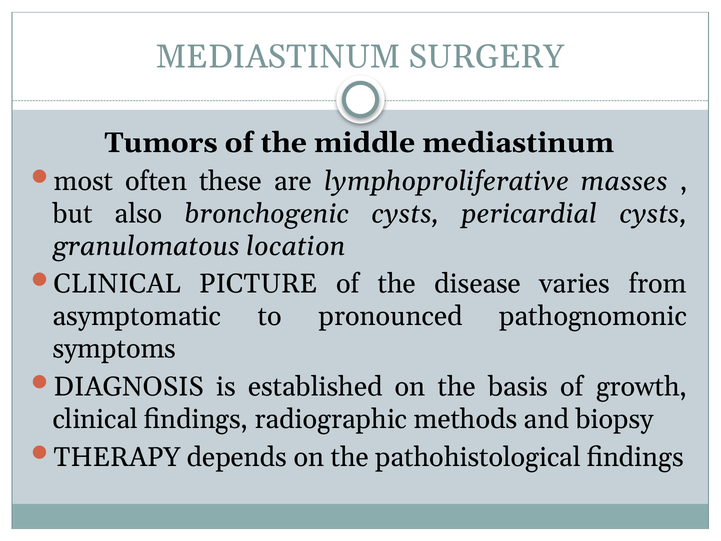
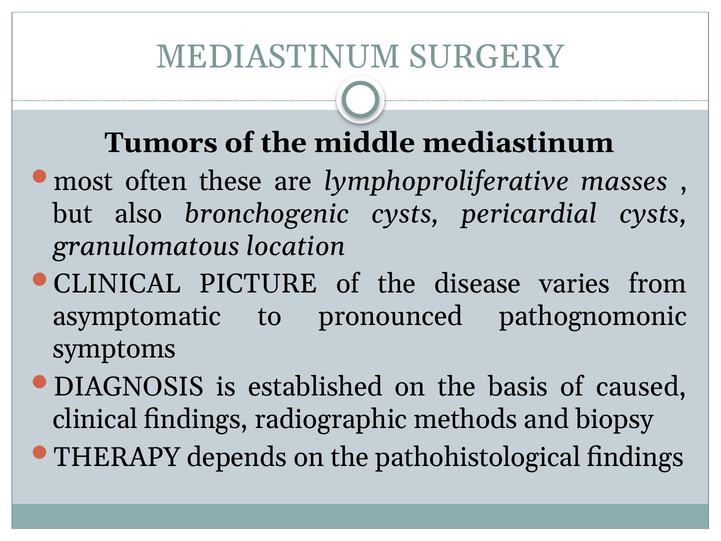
growth: growth -> caused (641, 387)
